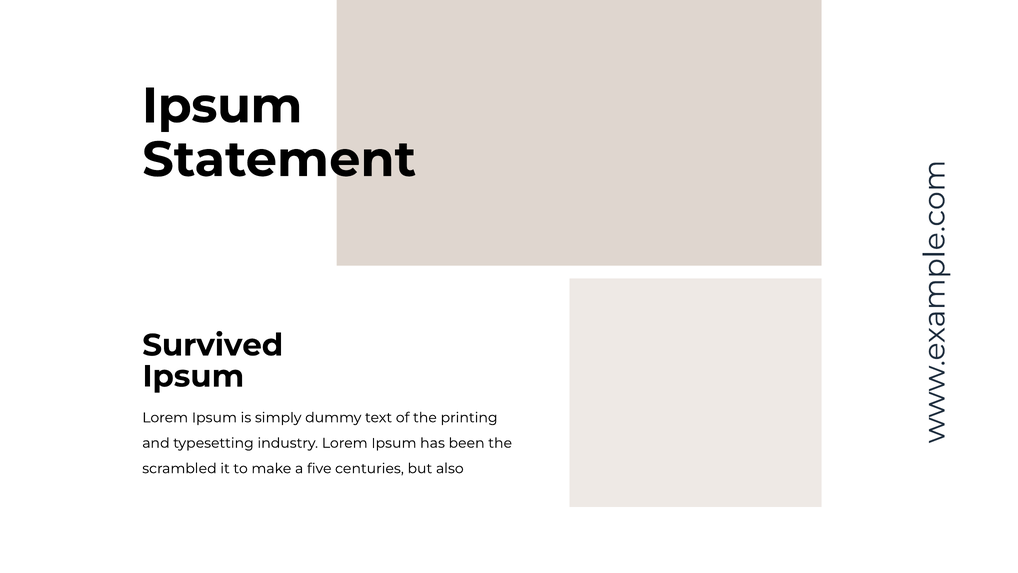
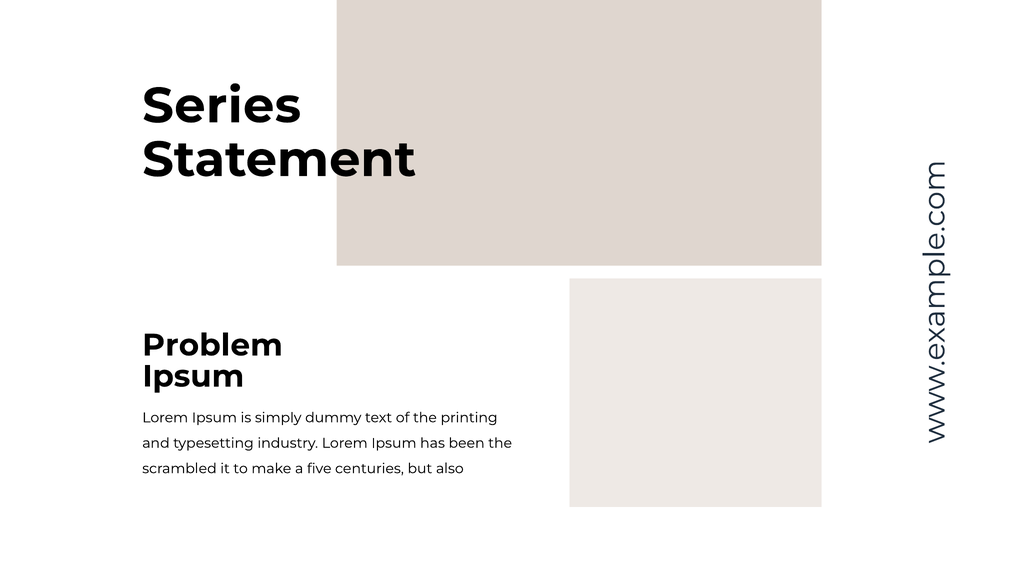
Ipsum: Ipsum -> Series (222, 106)
Survived: Survived -> Problem (213, 345)
